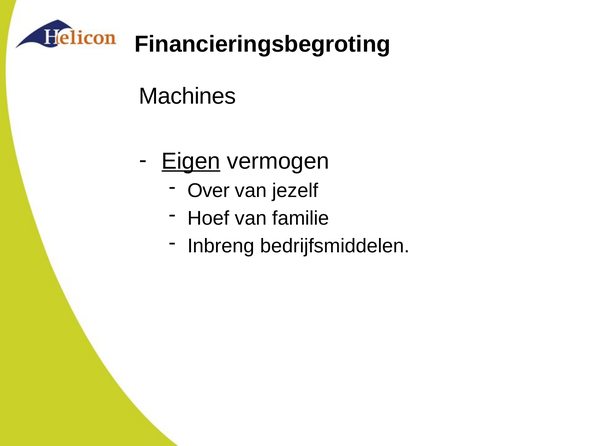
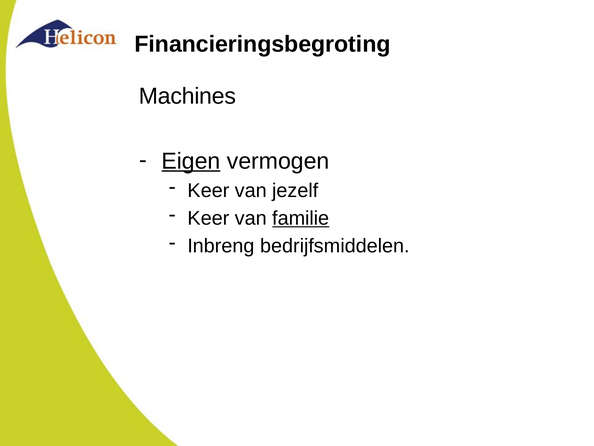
Over: Over -> Keer (208, 190)
Hoef: Hoef -> Keer (208, 218)
familie underline: none -> present (301, 218)
